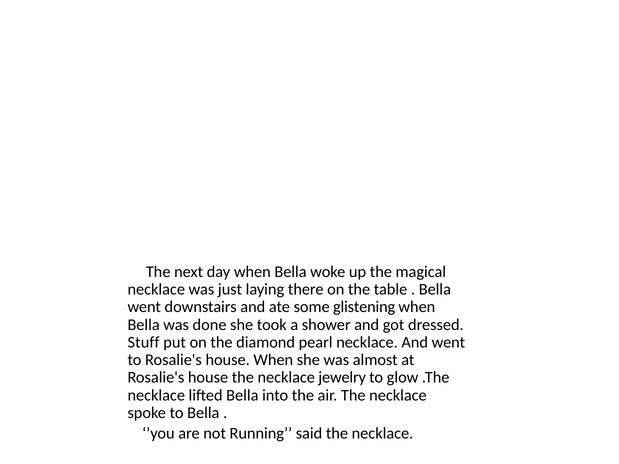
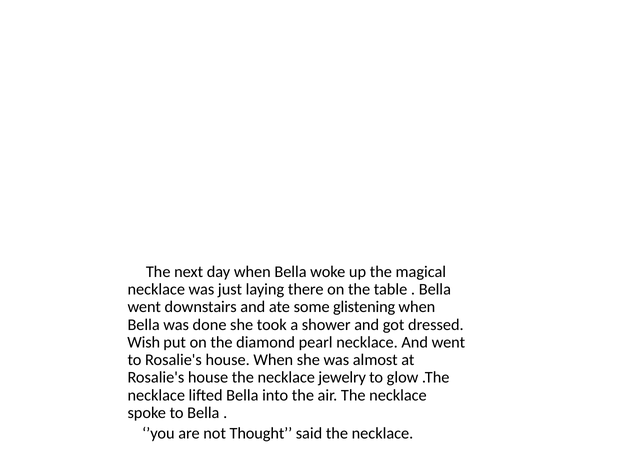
Stuff: Stuff -> Wish (144, 343)
Running: Running -> Thought (261, 434)
